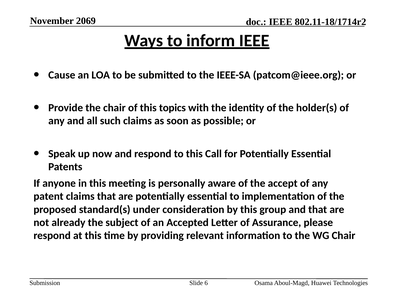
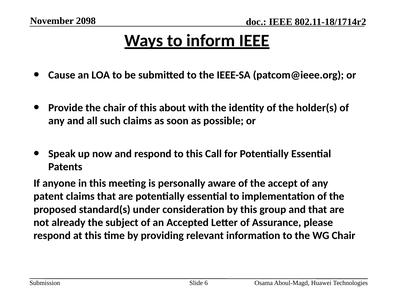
2069: 2069 -> 2098 (86, 21)
topics: topics -> about (172, 108)
